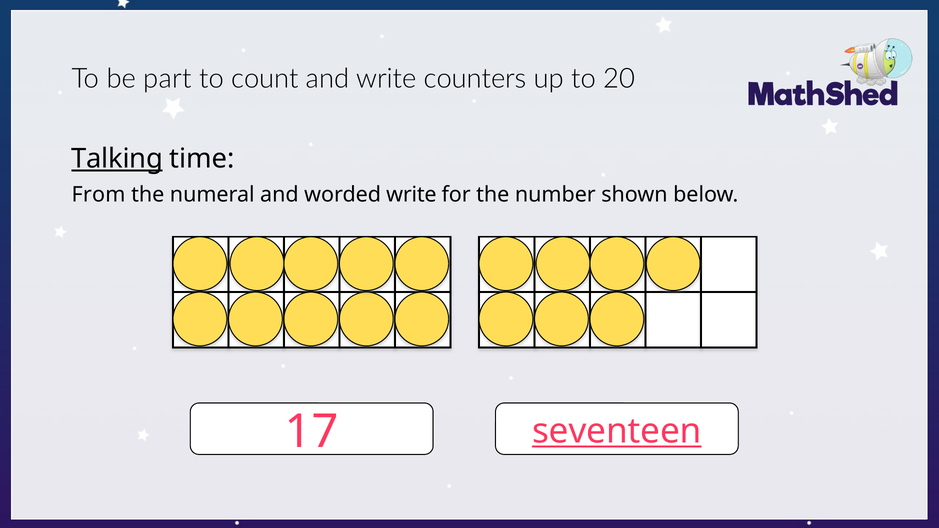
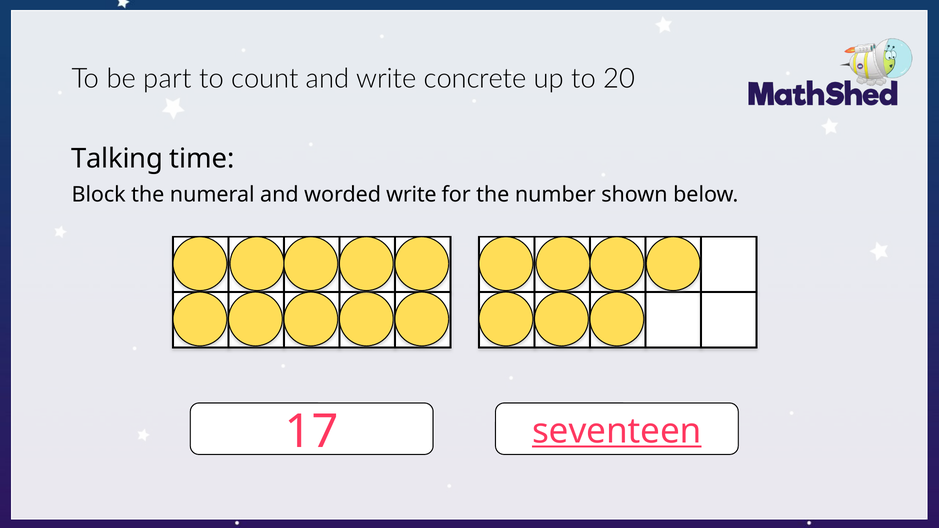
counters: counters -> concrete (475, 79)
Talking underline: present -> none (117, 159)
From: From -> Block (99, 195)
